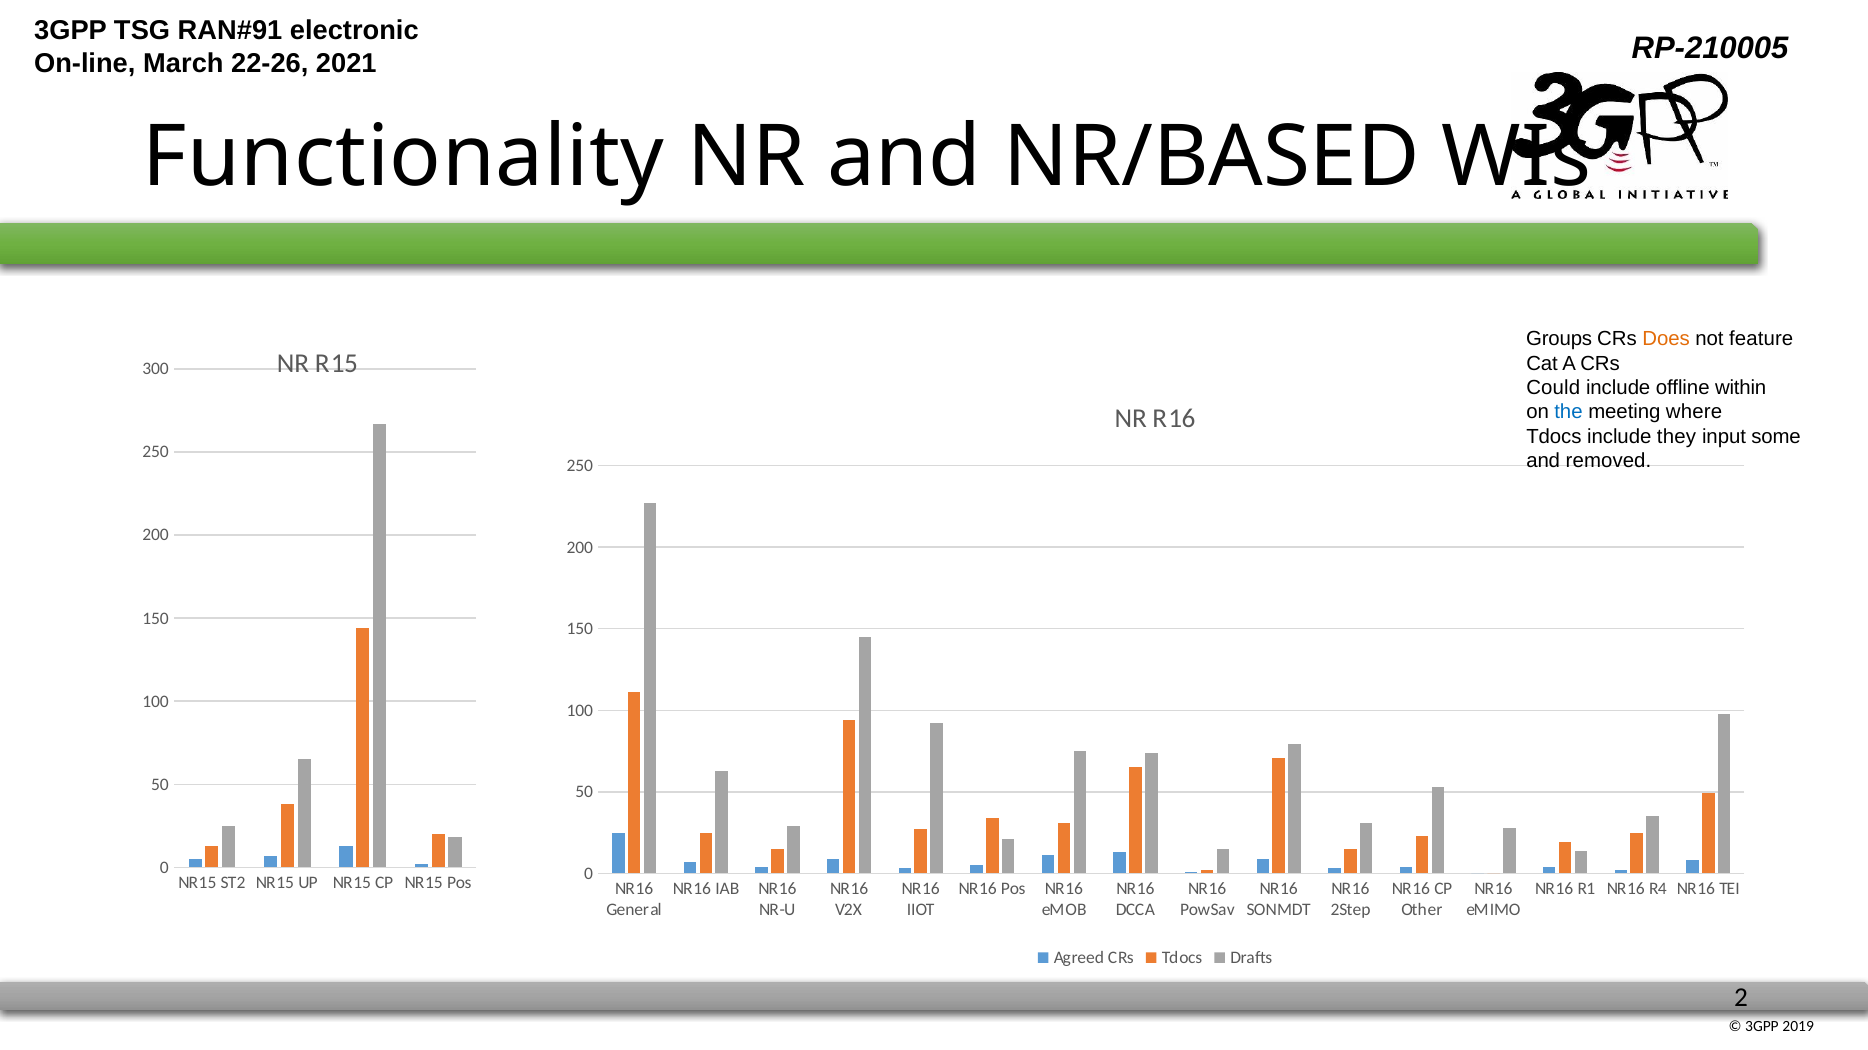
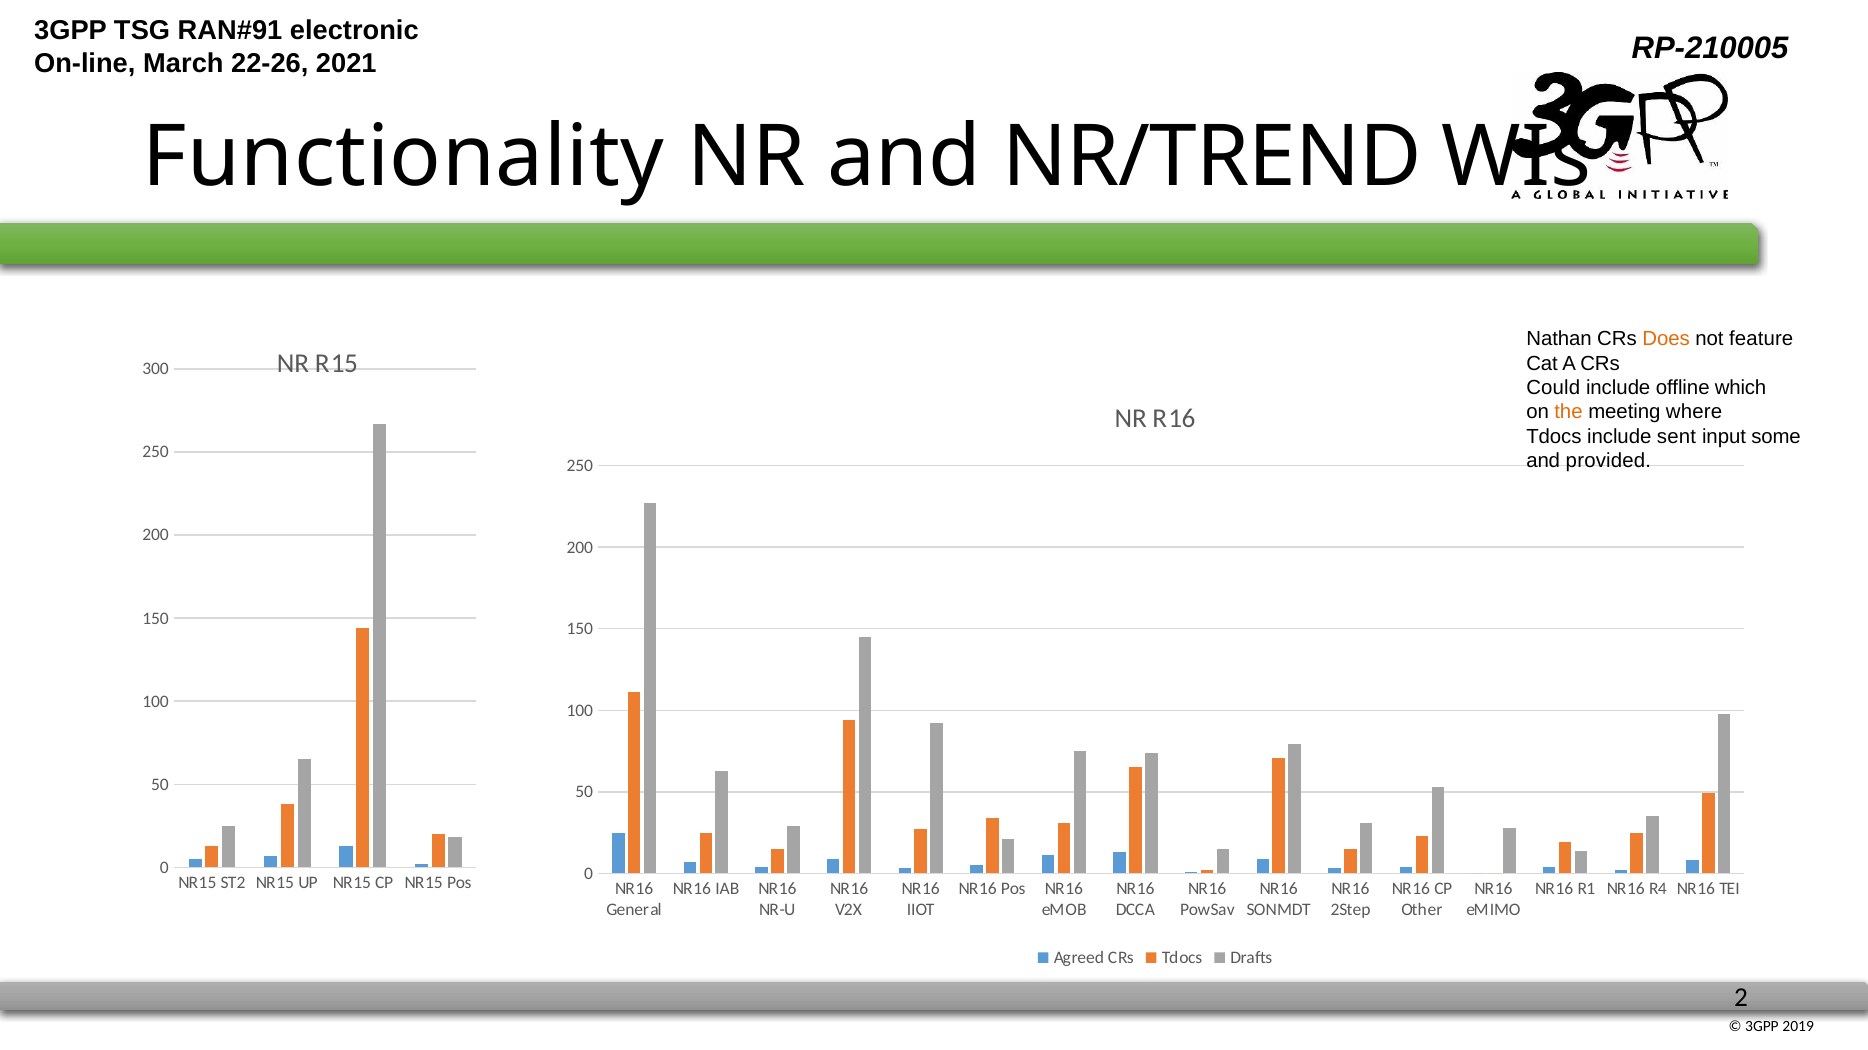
NR/BASED: NR/BASED -> NR/TREND (1212, 157)
Groups: Groups -> Nathan (1559, 339)
within: within -> which (1741, 388)
the colour: blue -> orange (1569, 413)
they: they -> sent (1677, 437)
removed: removed -> provided (1608, 461)
